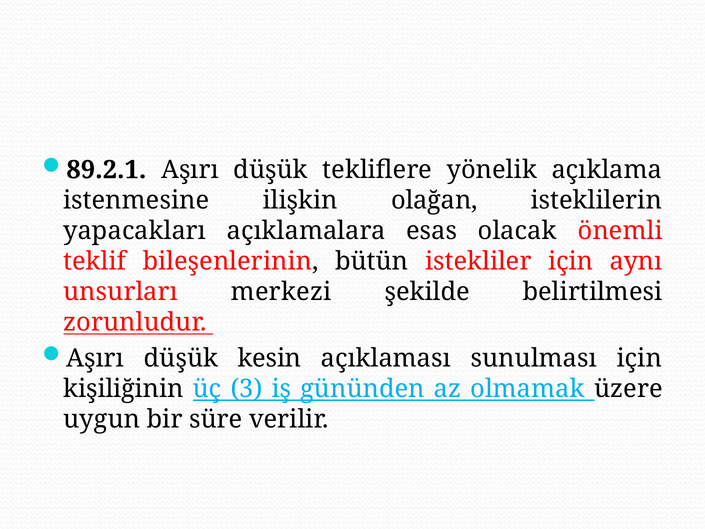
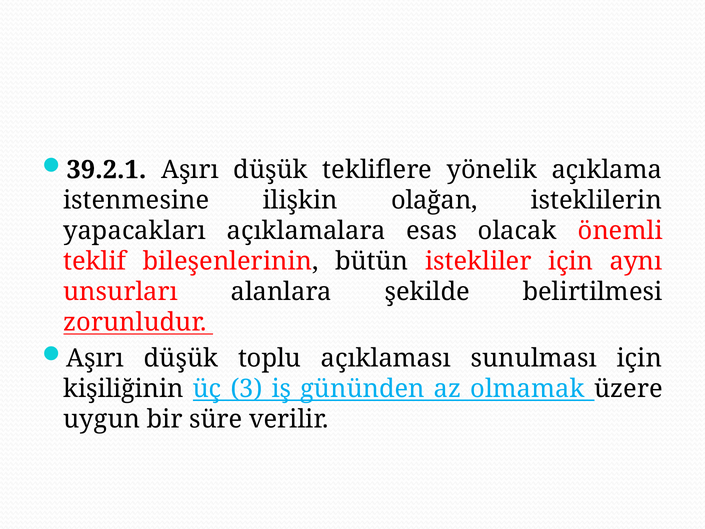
89.2.1: 89.2.1 -> 39.2.1 (106, 170)
merkezi: merkezi -> alanlara (281, 292)
kesin: kesin -> toplu (270, 358)
